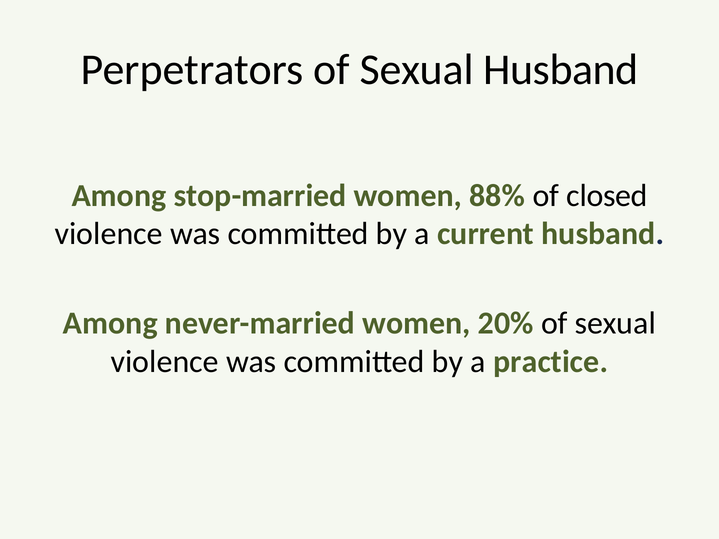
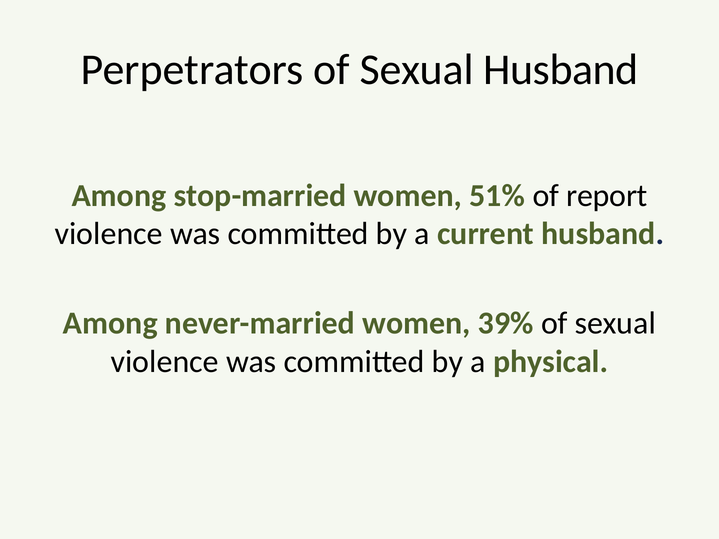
88%: 88% -> 51% (497, 196)
closed: closed -> report (607, 196)
20%: 20% -> 39% (506, 323)
practice: practice -> physical (551, 362)
